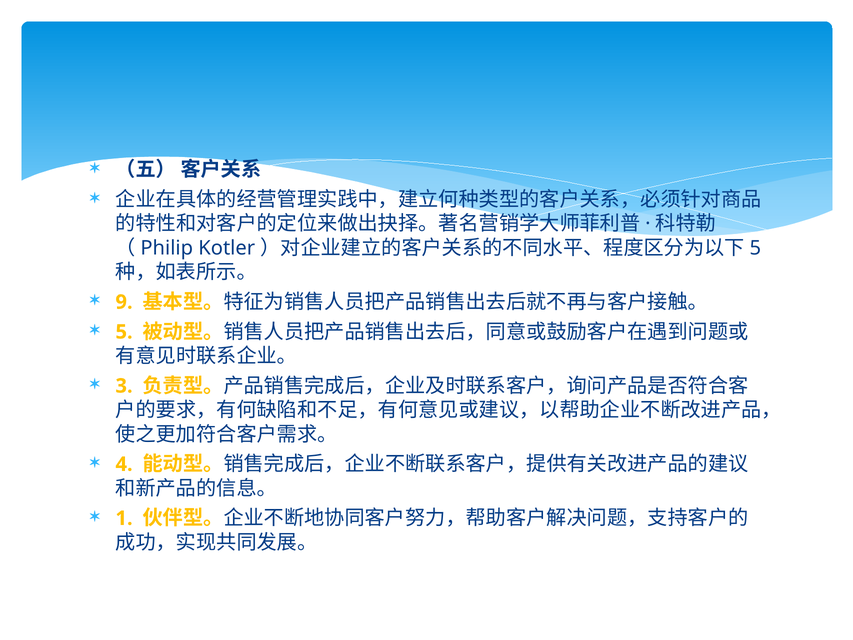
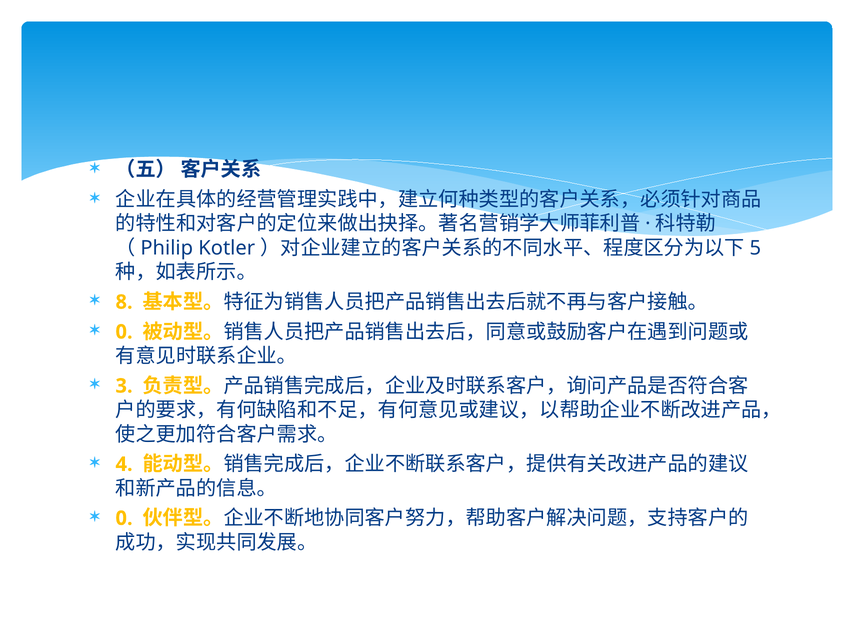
9: 9 -> 8 (124, 302)
5: 5 -> 0 (124, 332)
1: 1 -> 0 (124, 518)
